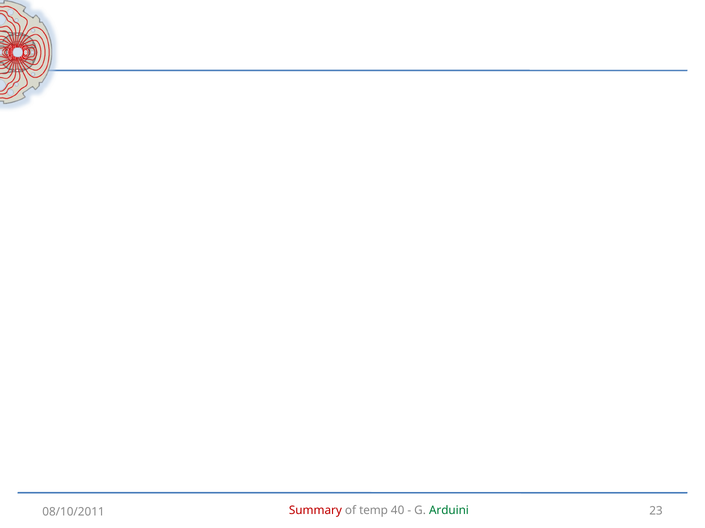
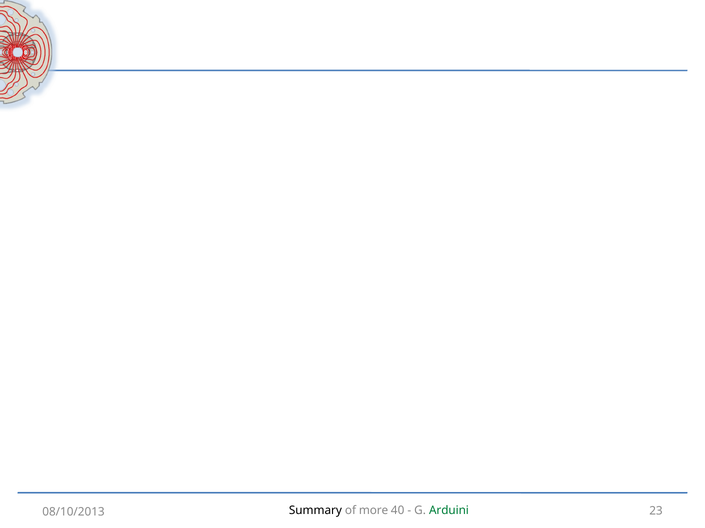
Summary colour: red -> black (315, 511)
temp: temp -> more (374, 511)
08/10/2011: 08/10/2011 -> 08/10/2013 (73, 513)
